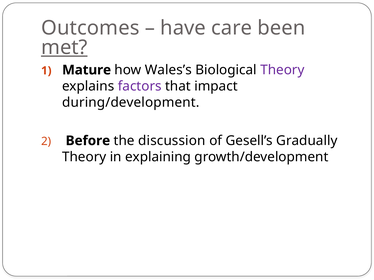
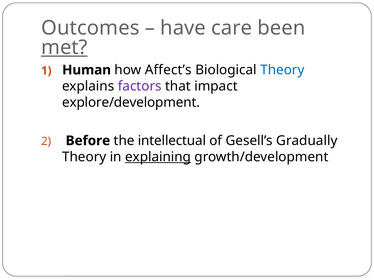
Mature: Mature -> Human (87, 70)
Wales’s: Wales’s -> Affect’s (168, 70)
Theory colour: purple -> blue (282, 70)
during/development: during/development -> explore/development (131, 103)
discussion: discussion -> intellectual (172, 141)
explaining underline: none -> present (158, 157)
